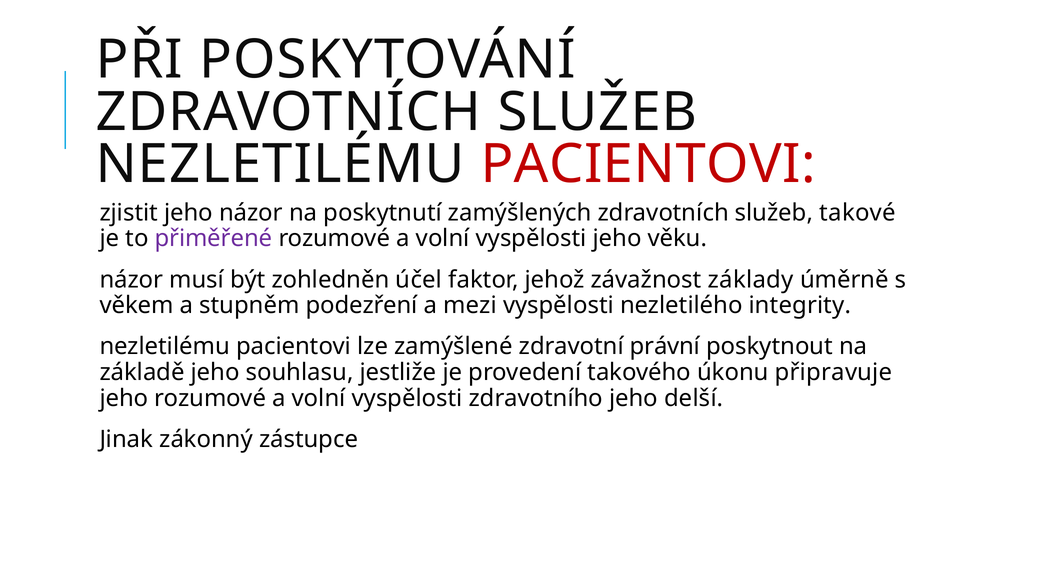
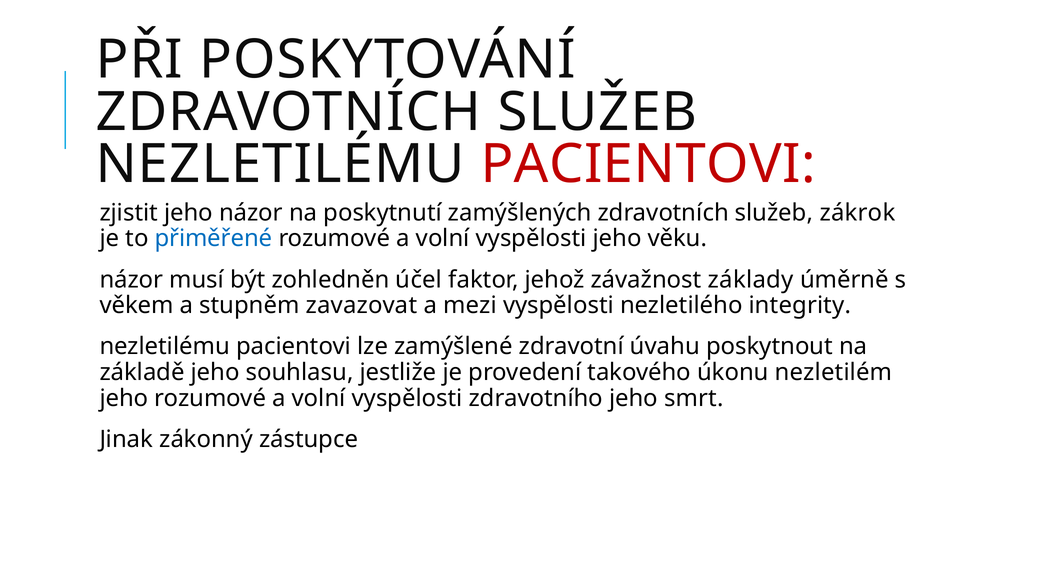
takové: takové -> zákrok (858, 213)
přiměřené colour: purple -> blue (213, 238)
podezření: podezření -> zavazovat (361, 305)
právní: právní -> úvahu (665, 346)
připravuje: připravuje -> nezletilém (834, 372)
delší: delší -> smrt (694, 398)
